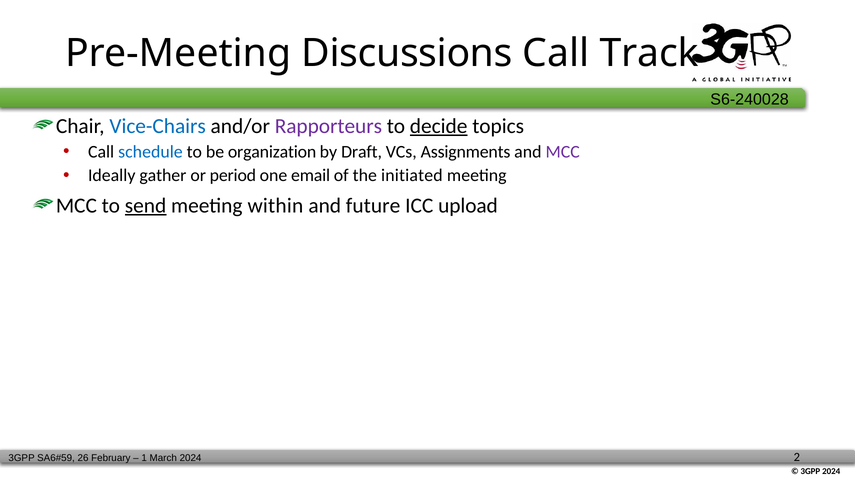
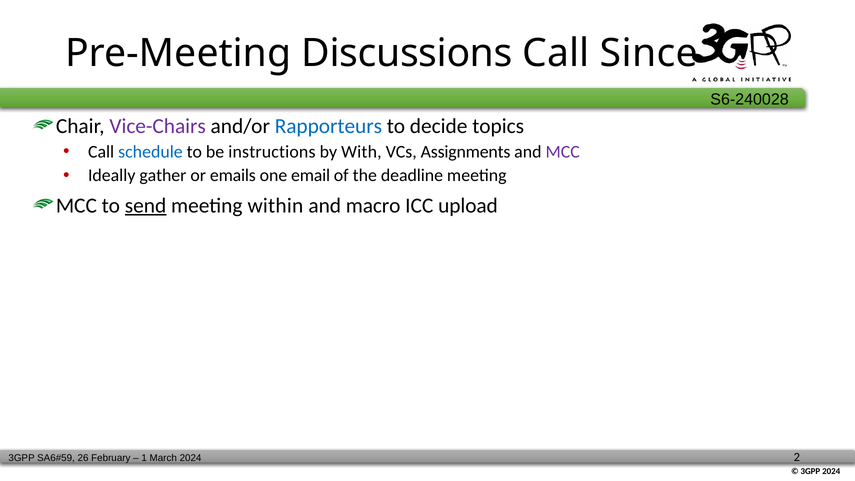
Track: Track -> Since (649, 53)
Vice-Chairs colour: blue -> purple (158, 126)
Rapporteurs colour: purple -> blue (328, 126)
decide underline: present -> none (439, 126)
organization: organization -> instructions (272, 152)
Draft: Draft -> With (361, 152)
period: period -> emails (233, 175)
initiated: initiated -> deadline (412, 175)
future: future -> macro (373, 206)
